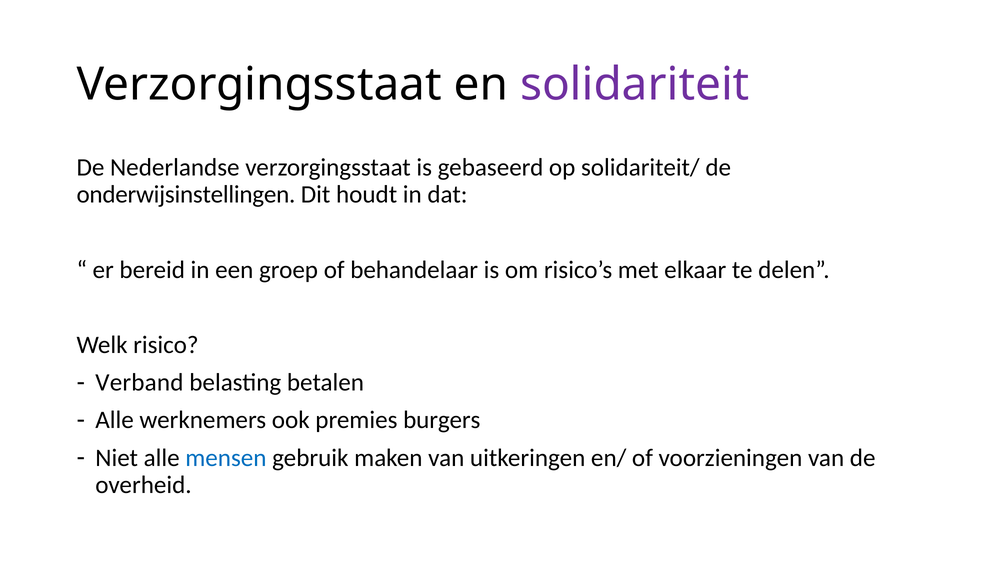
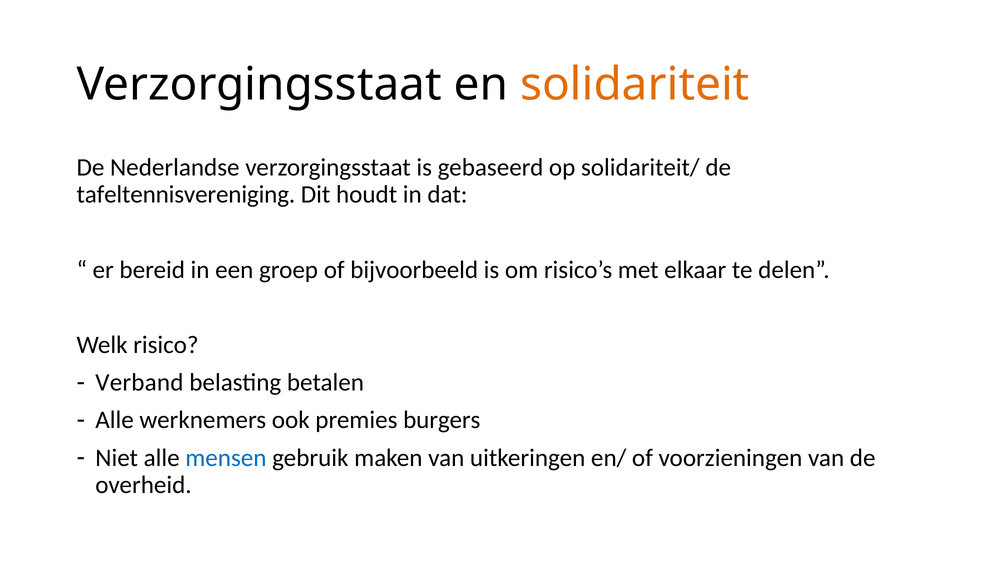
solidariteit colour: purple -> orange (635, 84)
onderwijsinstellingen: onderwijsinstellingen -> tafeltennisvereniging (186, 195)
behandelaar: behandelaar -> bijvoorbeeld (414, 270)
